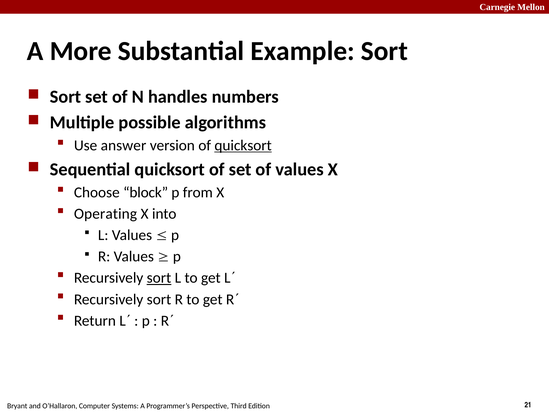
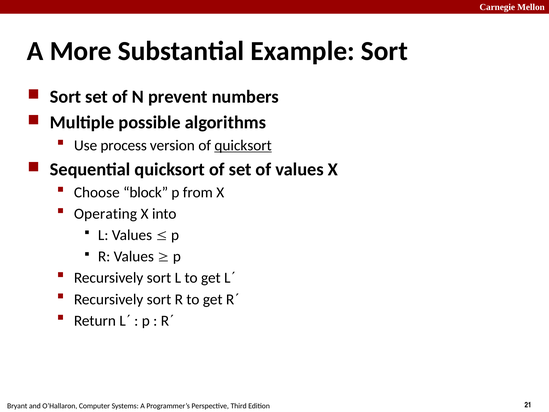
handles: handles -> prevent (178, 97)
answer: answer -> process (124, 145)
sort underline: present -> none (159, 278)
